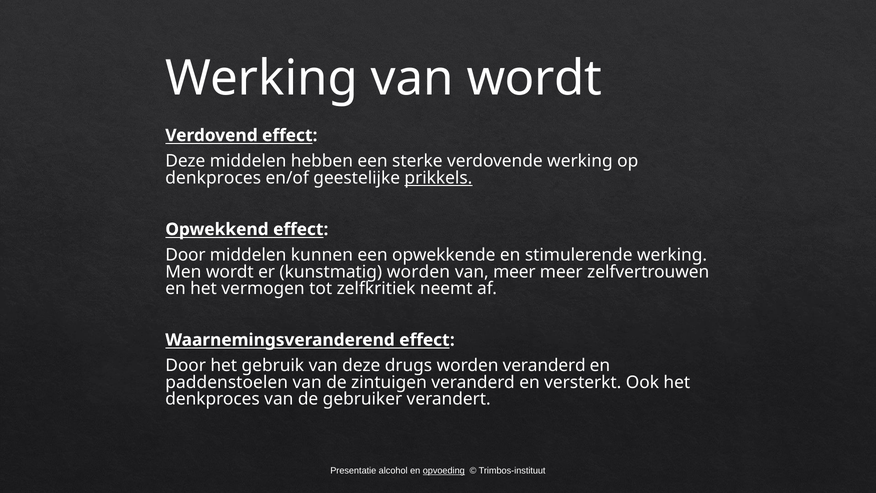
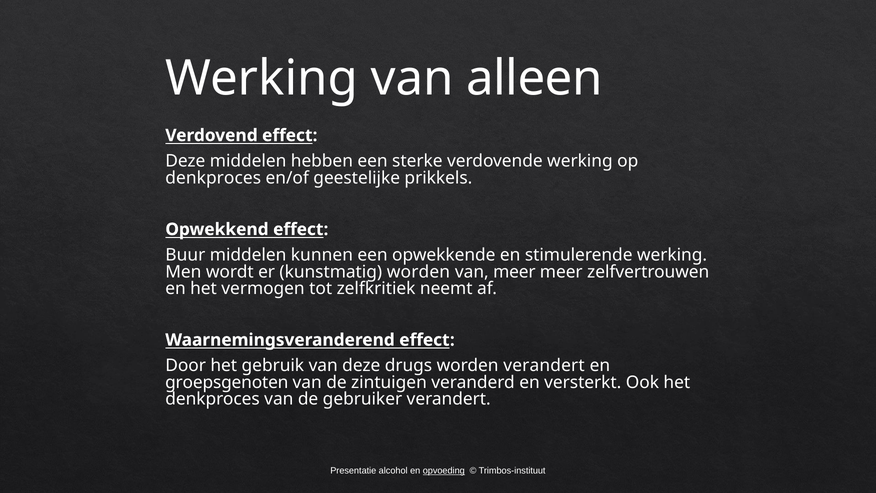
van wordt: wordt -> alleen (534, 78)
prikkels underline: present -> none (438, 178)
Door: Door -> Buur (185, 255)
worden veranderd: veranderd -> verandert (544, 366)
paddenstoelen: paddenstoelen -> groepsgenoten (227, 382)
